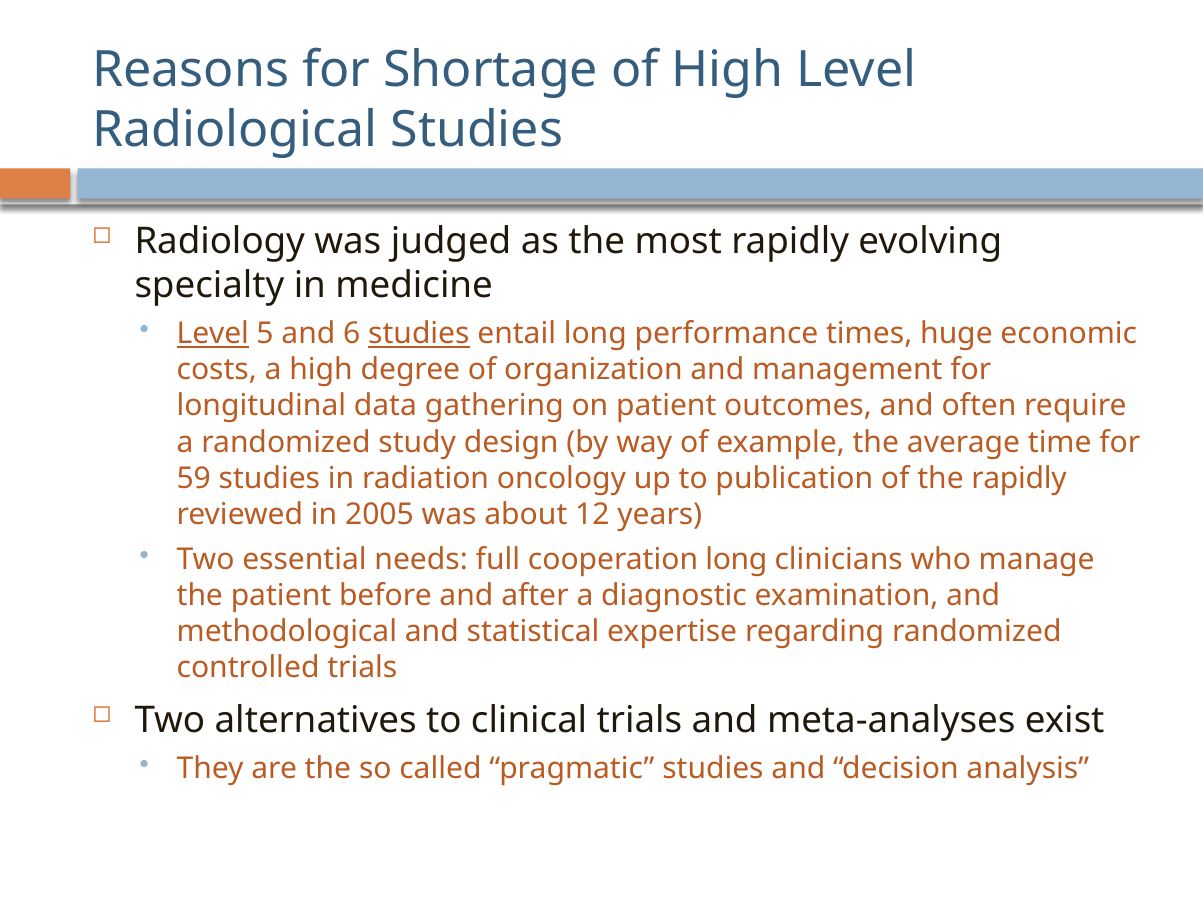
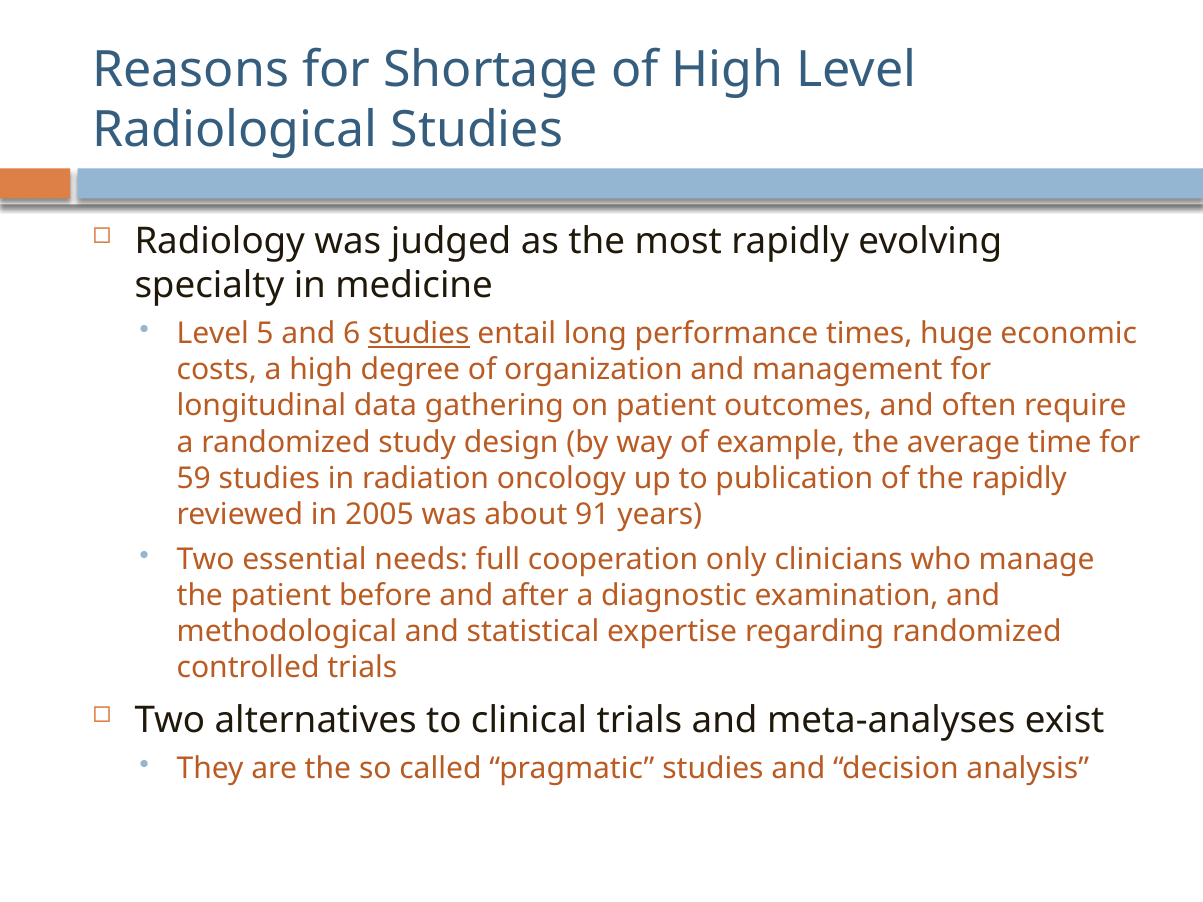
Level underline: present -> none (213, 334)
12: 12 -> 91 (592, 514)
cooperation long: long -> only (736, 560)
